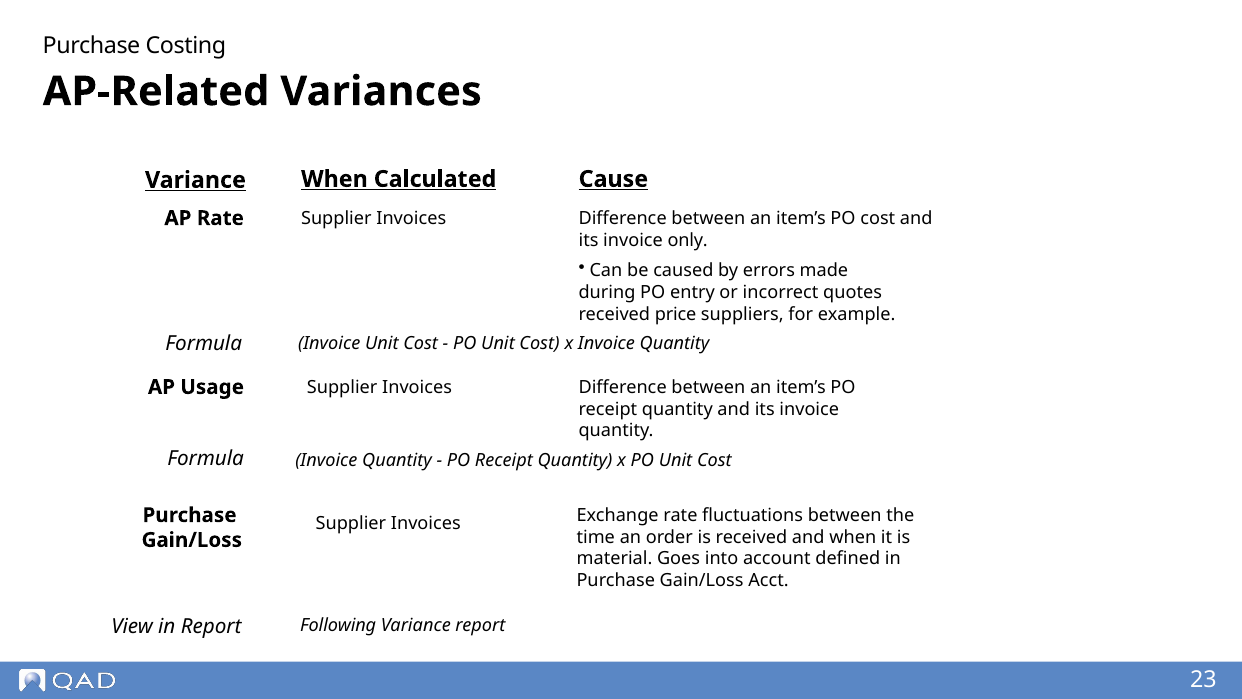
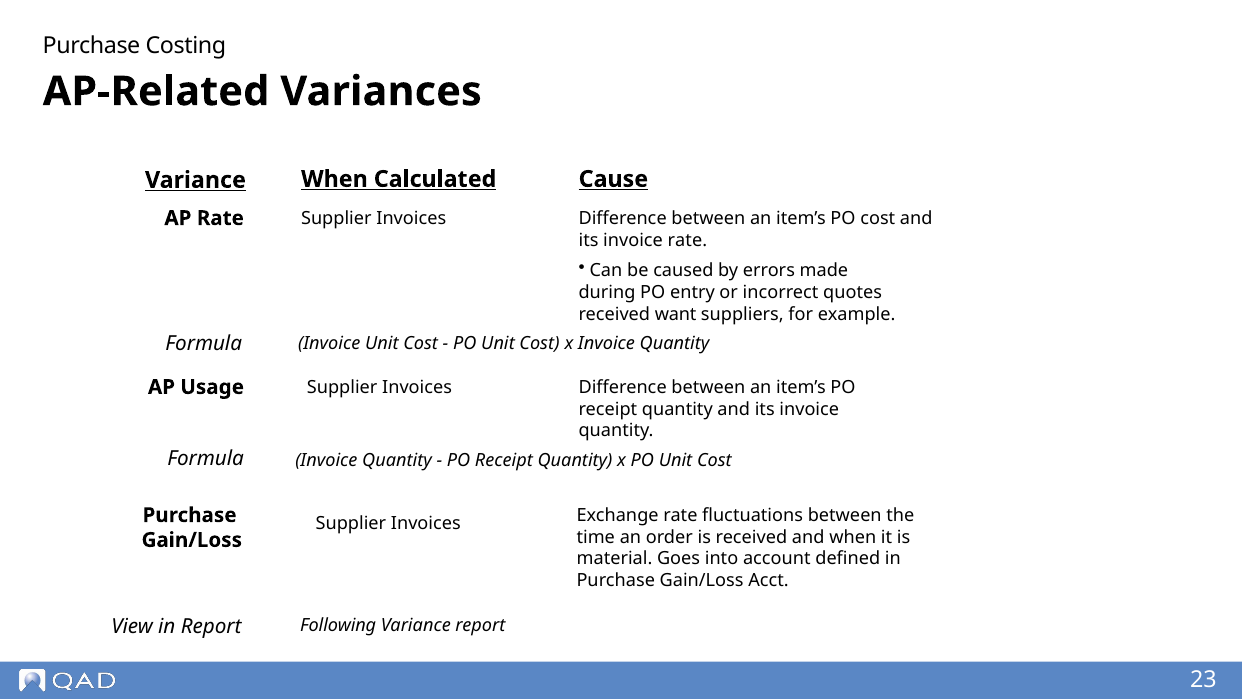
invoice only: only -> rate (687, 240)
price: price -> want (676, 314)
